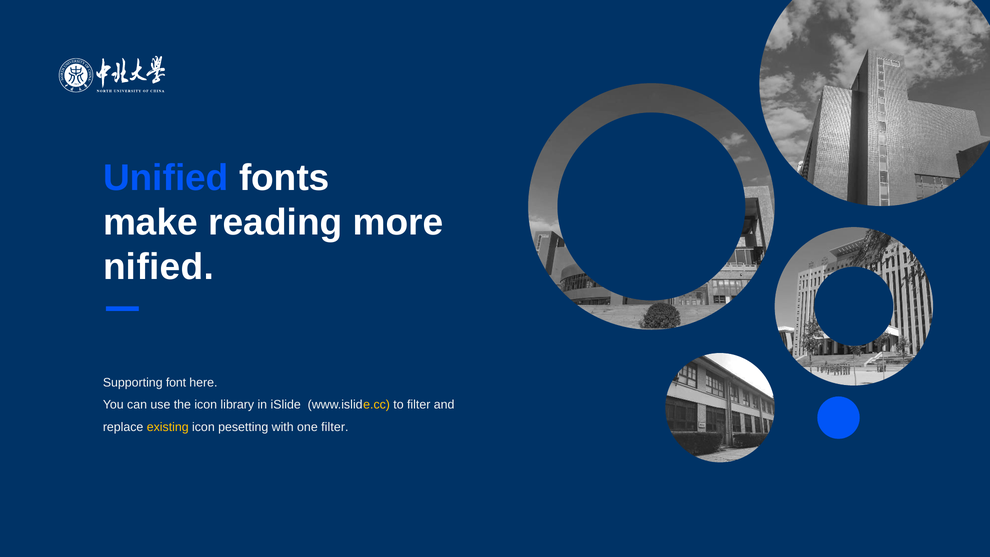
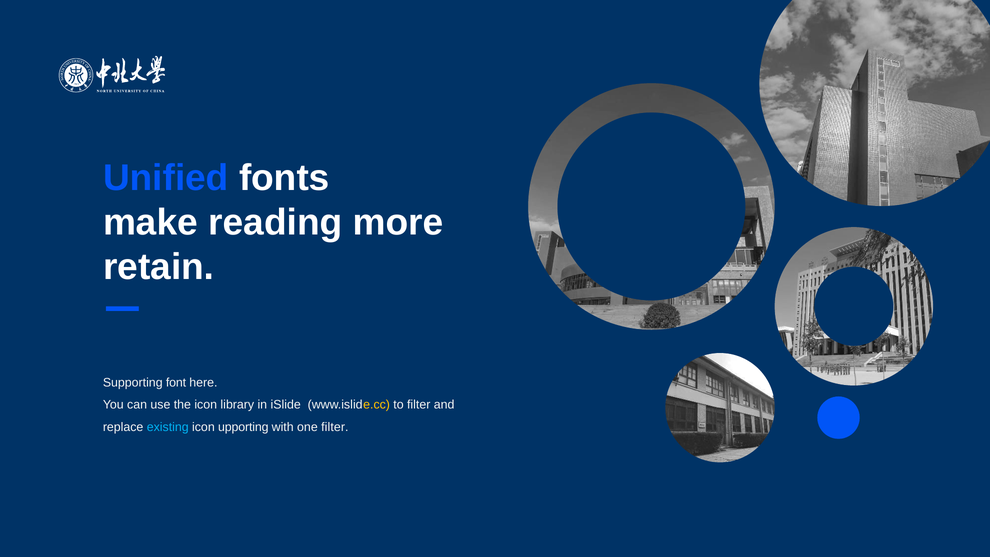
nified: nified -> retain (159, 267)
existing colour: yellow -> light blue (168, 427)
pesetting: pesetting -> upporting (243, 427)
